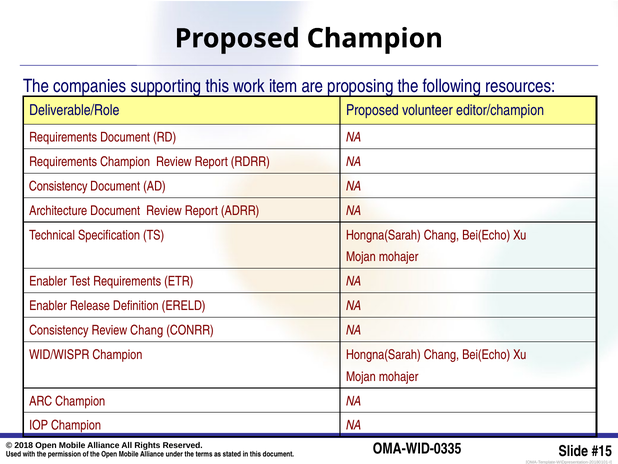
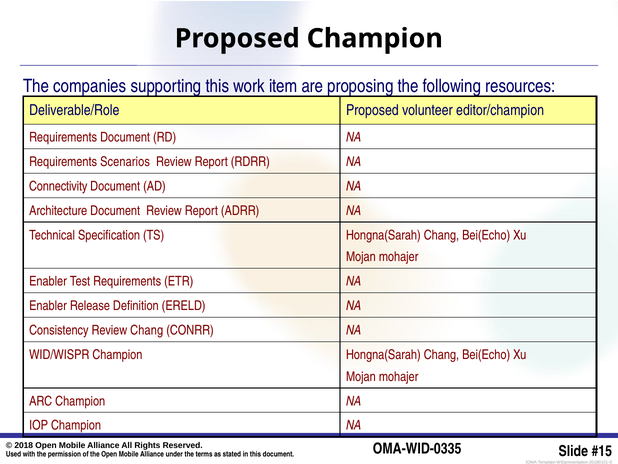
Requirements Champion: Champion -> Scenarios (125, 162)
Consistency: Consistency -> Connectivity (58, 186)
